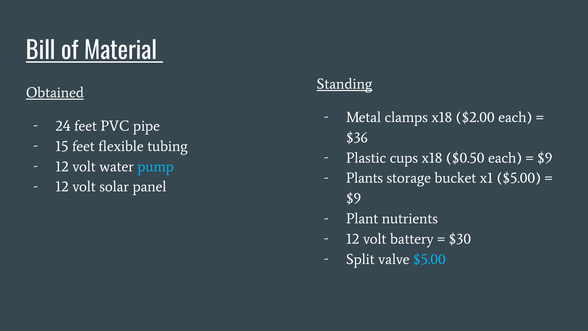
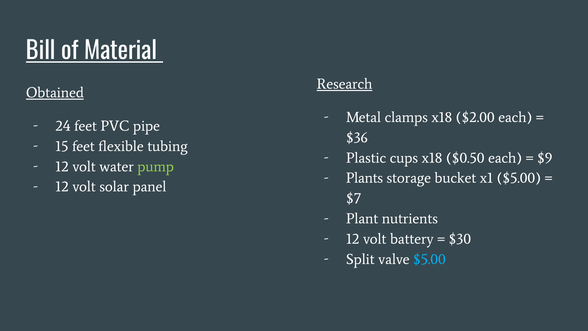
Standing: Standing -> Research (344, 84)
pump colour: light blue -> light green (156, 166)
$9: $9 -> $7 (353, 198)
